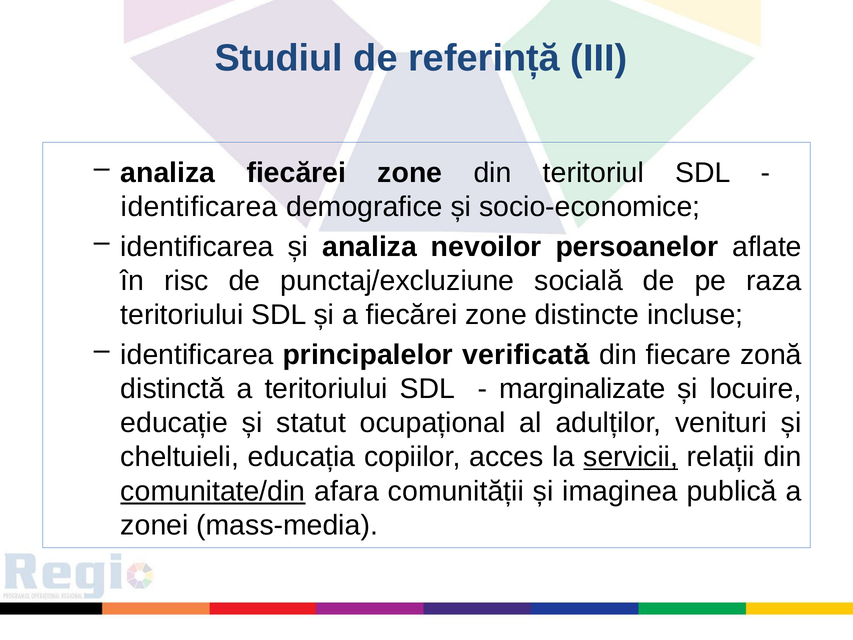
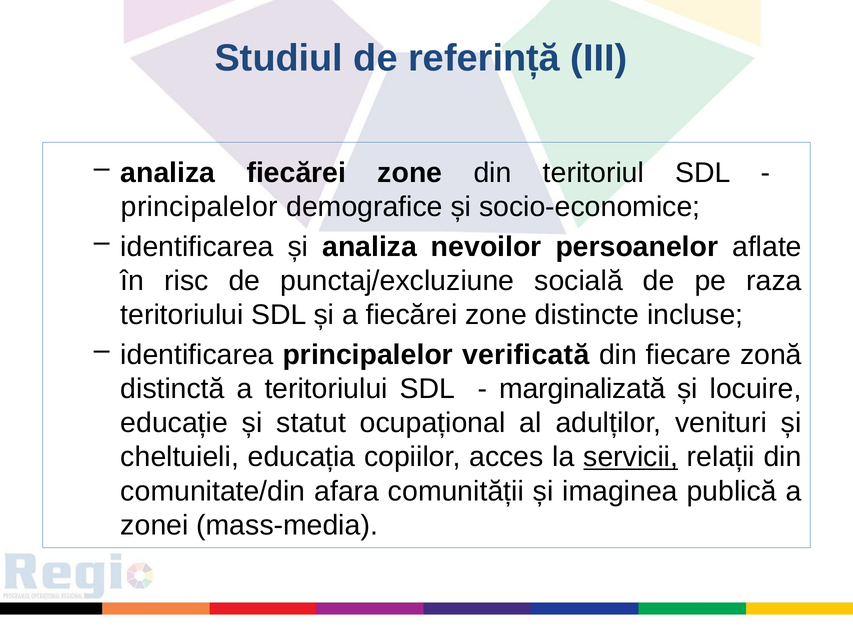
identificarea: identificarea -> principalelor (199, 207)
marginalizate: marginalizate -> marginalizată (582, 389)
comunitate/din underline: present -> none (213, 491)
